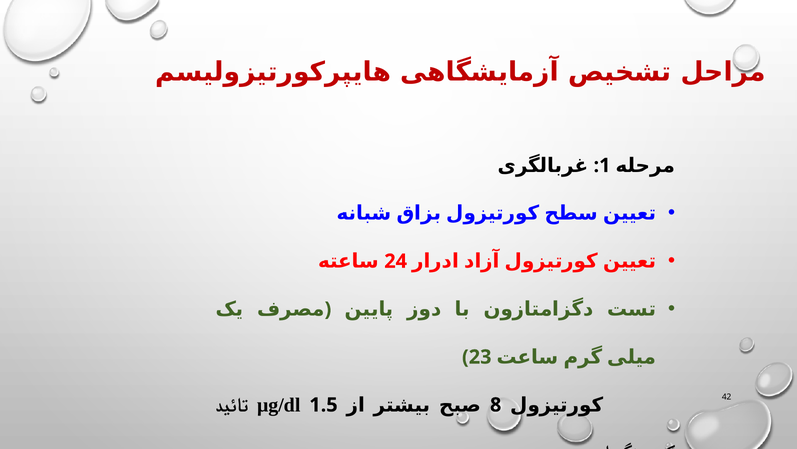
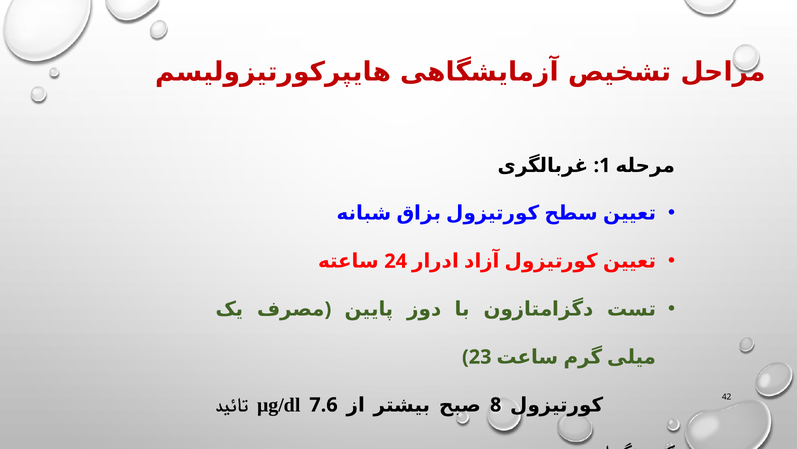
1.5: 1.5 -> 7.6 (323, 404)
